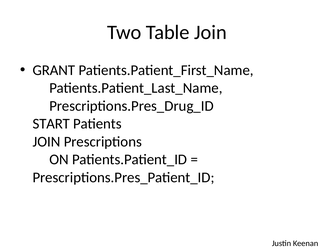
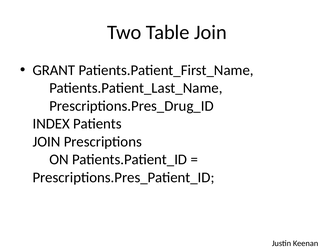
START: START -> INDEX (51, 124)
